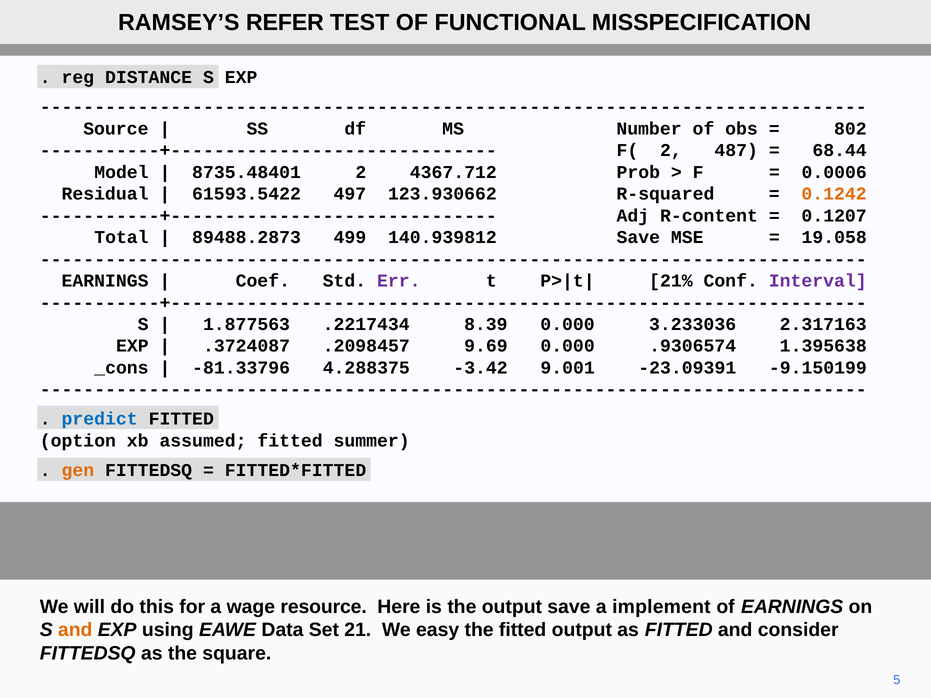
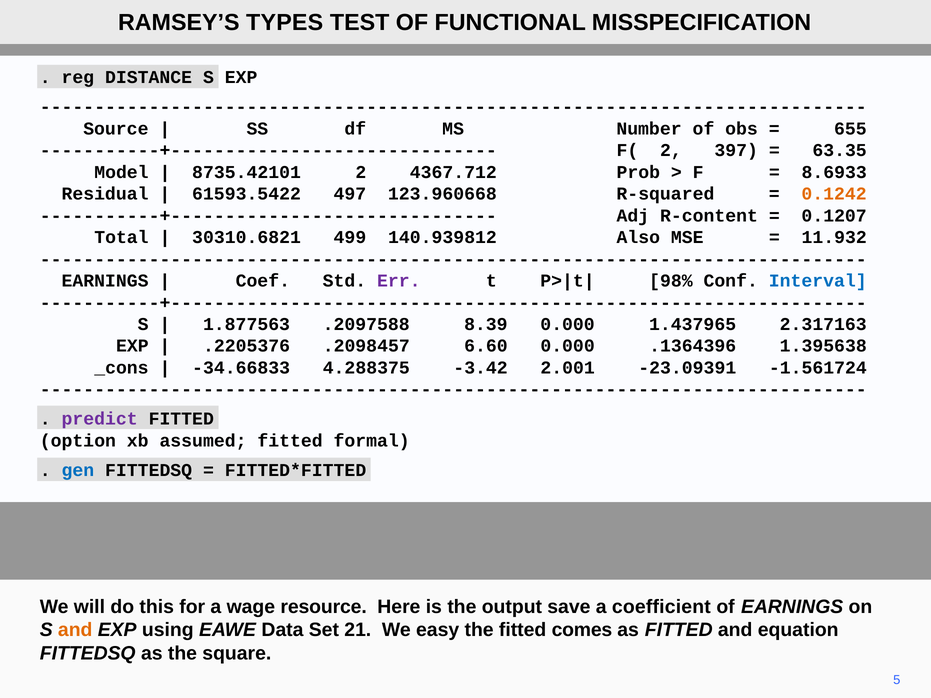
REFER: REFER -> TYPES (285, 23)
802: 802 -> 655 (850, 129)
487: 487 -> 397 (736, 150)
68.44: 68.44 -> 63.35 (840, 150)
8735.48401: 8735.48401 -> 8735.42101 (247, 172)
0.0006: 0.0006 -> 8.6933 (834, 172)
123.930662: 123.930662 -> 123.960668 (442, 194)
89488.2873: 89488.2873 -> 30310.6821 (247, 237)
140.939812 Save: Save -> Also (638, 237)
19.058: 19.058 -> 11.932 (834, 237)
21%: 21% -> 98% (671, 281)
Interval colour: purple -> blue (818, 281)
.2217434: .2217434 -> .2097588 (366, 324)
3.233036: 3.233036 -> 1.437965 (693, 324)
.3724087: .3724087 -> .2205376 (247, 346)
9.69: 9.69 -> 6.60 (486, 346)
.9306574: .9306574 -> .1364396 (693, 346)
-81.33796: -81.33796 -> -34.66833 (241, 368)
9.001: 9.001 -> 2.001 (568, 368)
-9.150199: -9.150199 -> -1.561724 (818, 368)
predict colour: blue -> purple (100, 419)
summer: summer -> formal (372, 441)
gen colour: orange -> blue (78, 470)
implement: implement -> coefficient (661, 607)
fitted output: output -> comes (582, 630)
consider: consider -> equation (798, 630)
